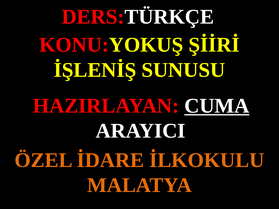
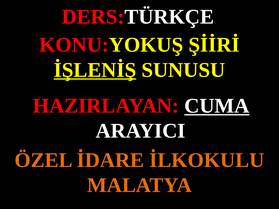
İŞLENİŞ underline: none -> present (95, 70)
